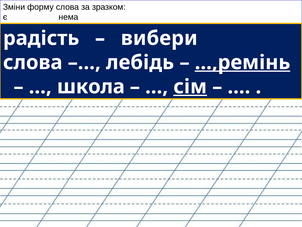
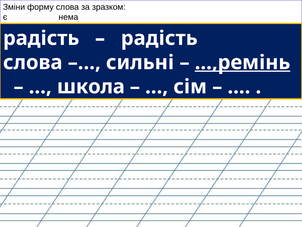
вибери: вибери -> радість (159, 38)
лебідь: лебідь -> сильні (140, 62)
сім underline: present -> none (190, 87)
